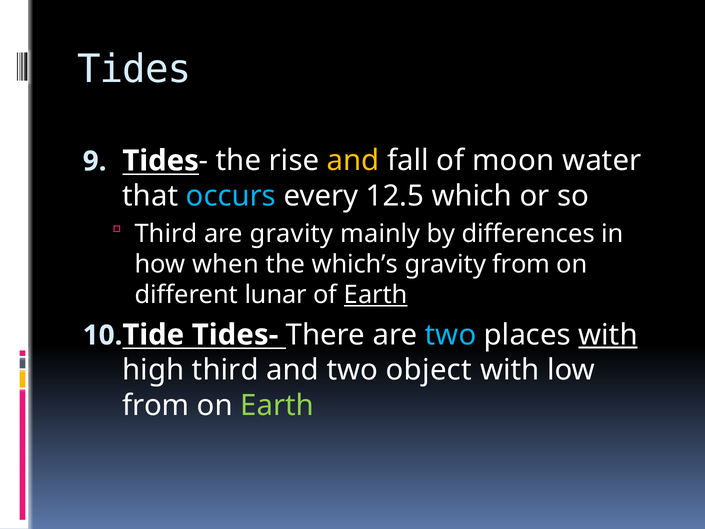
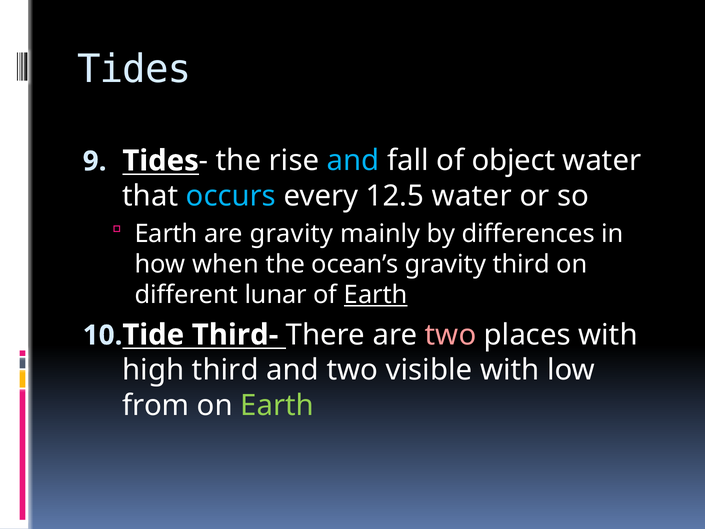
and colour: yellow -> light blue (353, 161)
moon: moon -> object (514, 161)
12.5 which: which -> water (472, 196)
Third: Third -> Earth (166, 234)
which’s: which’s -> ocean’s (355, 264)
gravity from: from -> third (521, 264)
Tides-: Tides- -> Third- (235, 335)
two colour: light blue -> pink (451, 335)
with underline: present -> none (608, 335)
object: object -> visible (429, 370)
